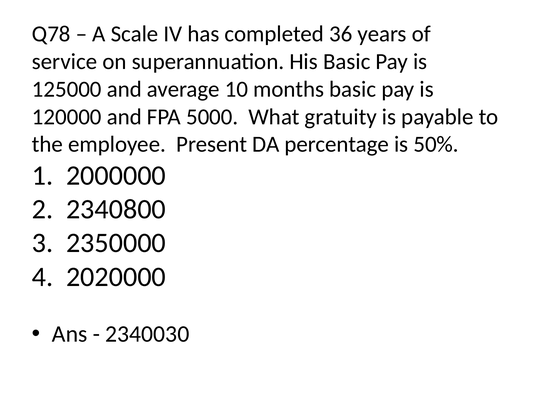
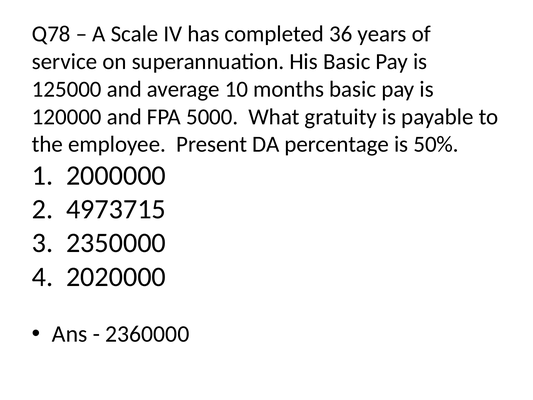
2340800: 2340800 -> 4973715 (116, 209)
2340030: 2340030 -> 2360000 (147, 334)
